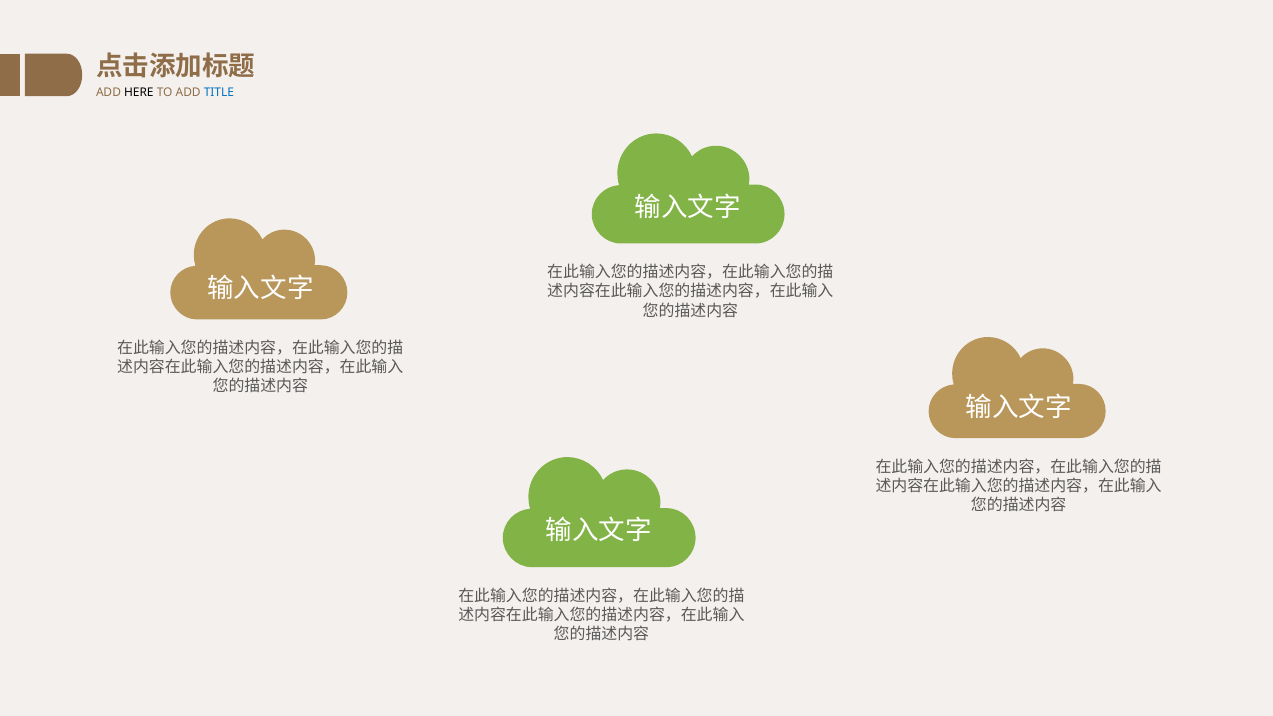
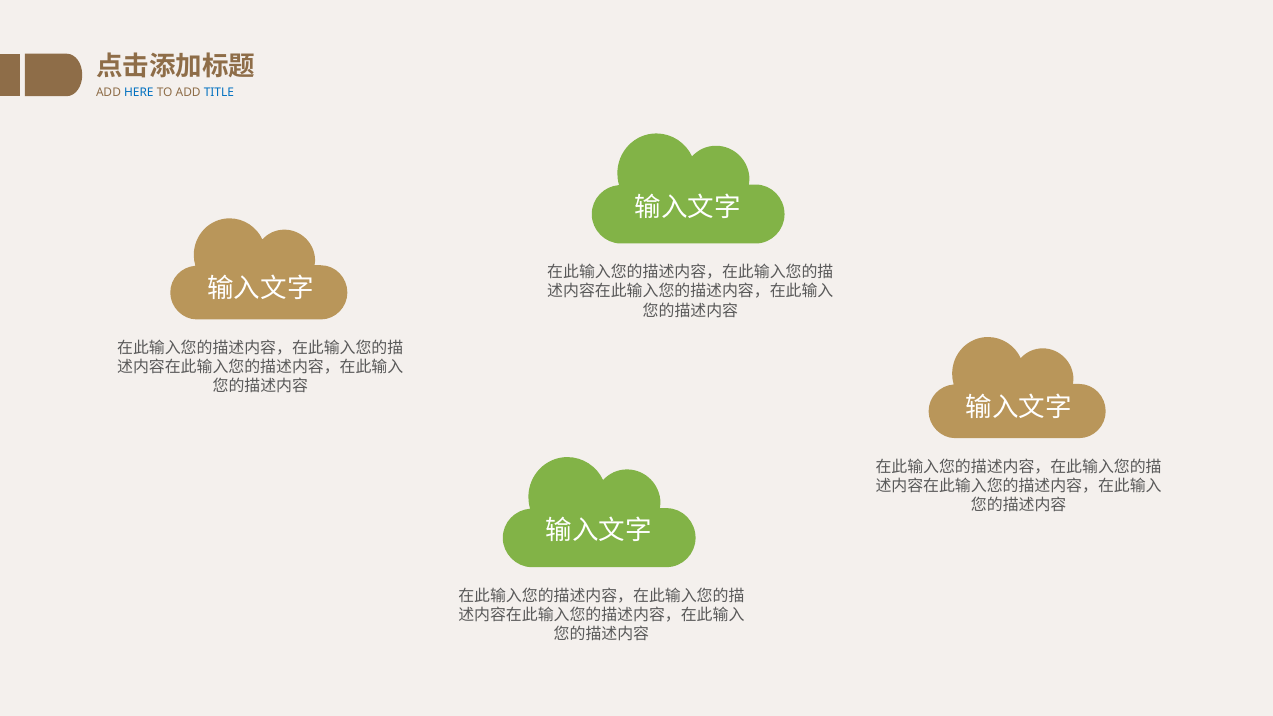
HERE colour: black -> blue (139, 92)
